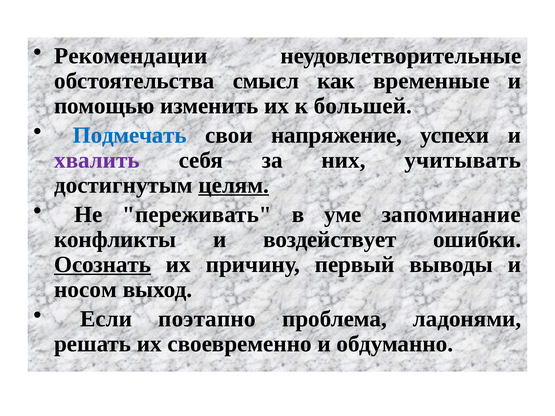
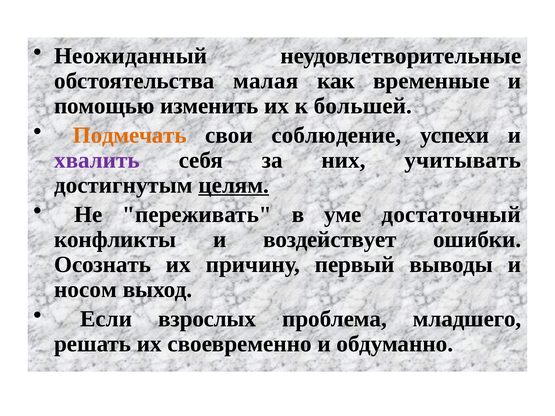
Рекомендации: Рекомендации -> Неожиданный (131, 56)
смысл: смысл -> малая (266, 81)
Подмечать colour: blue -> orange (130, 135)
напряжение: напряжение -> соблюдение (336, 135)
запоминание: запоминание -> достаточный (451, 215)
Осознать underline: present -> none (103, 265)
поэтапно: поэтапно -> взрослых (207, 319)
ладонями: ладонями -> младшего (467, 319)
